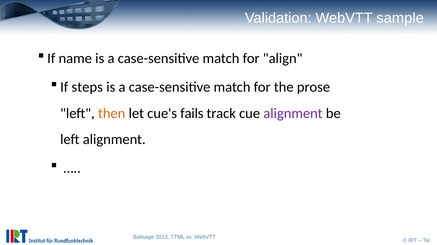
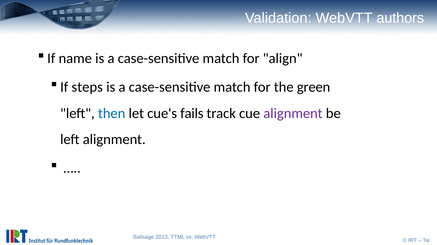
sample: sample -> authors (400, 18)
prose: prose -> green (314, 87)
then colour: orange -> blue (112, 113)
